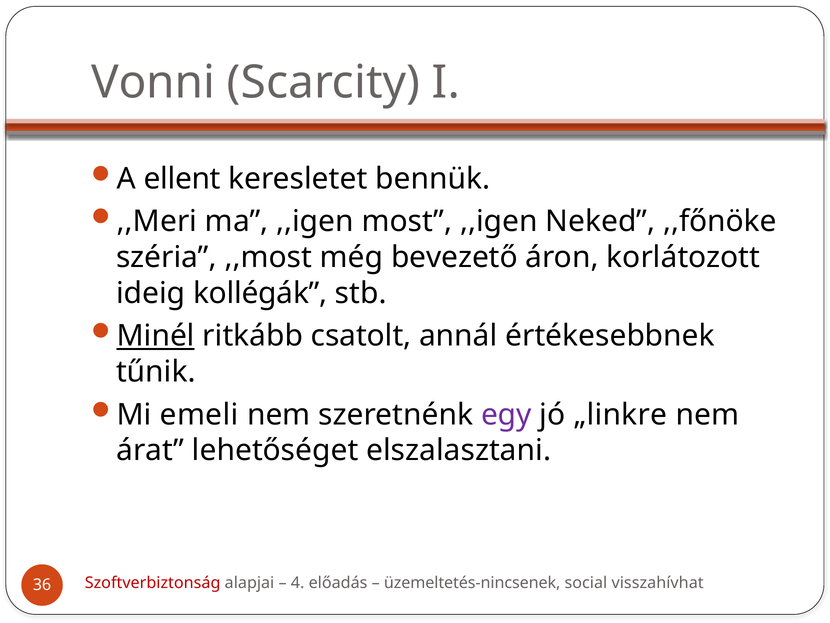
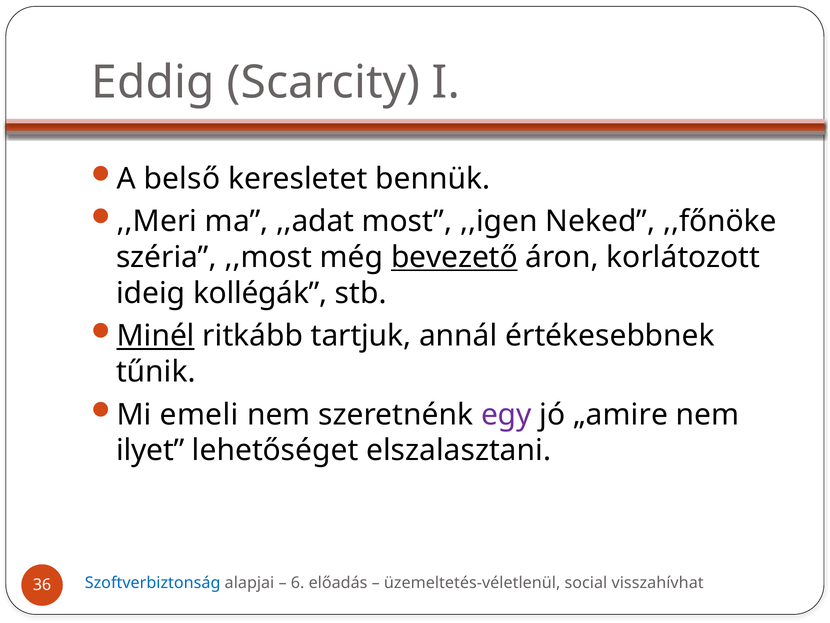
Vonni: Vonni -> Eddig (153, 82)
ellent: ellent -> belső (182, 179)
ma ,,igen: ,,igen -> ,,adat (315, 221)
bevezető underline: none -> present (454, 257)
csatolt: csatolt -> tartjuk (361, 336)
„linkre: „linkre -> „amire (621, 414)
árat: árat -> ilyet (150, 450)
Szoftverbiztonság colour: red -> blue (153, 582)
4: 4 -> 6 (298, 582)
üzemeltetés-nincsenek: üzemeltetés-nincsenek -> üzemeltetés-véletlenül (472, 582)
